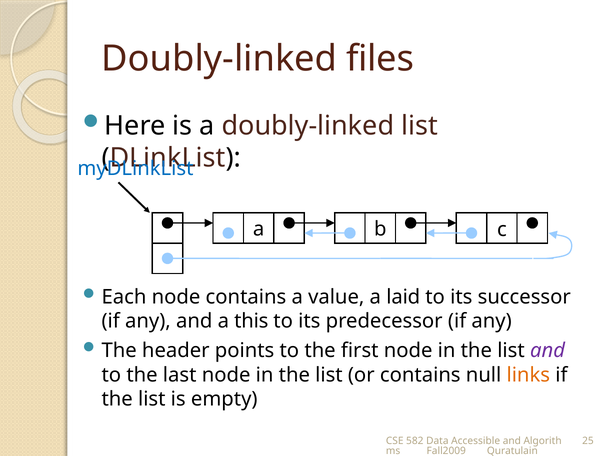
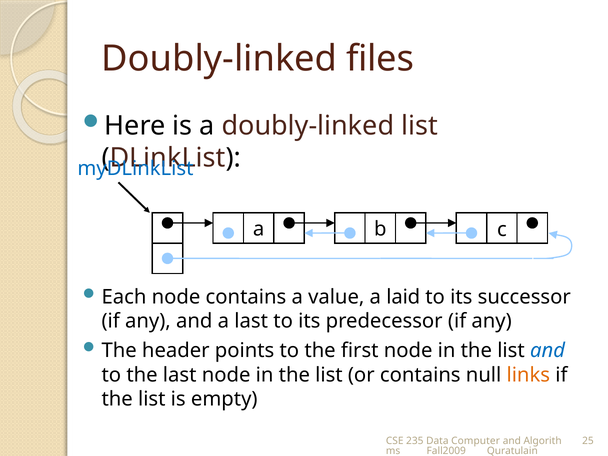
a this: this -> last (251, 321)
and colour: purple -> blue (548, 351)
582: 582 -> 235 (415, 441)
Accessible: Accessible -> Computer (476, 441)
